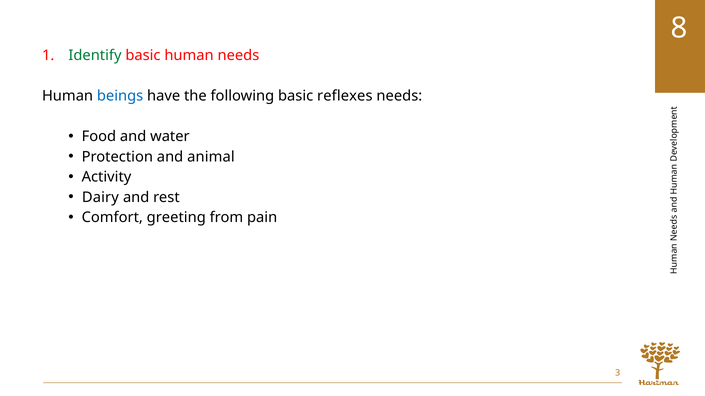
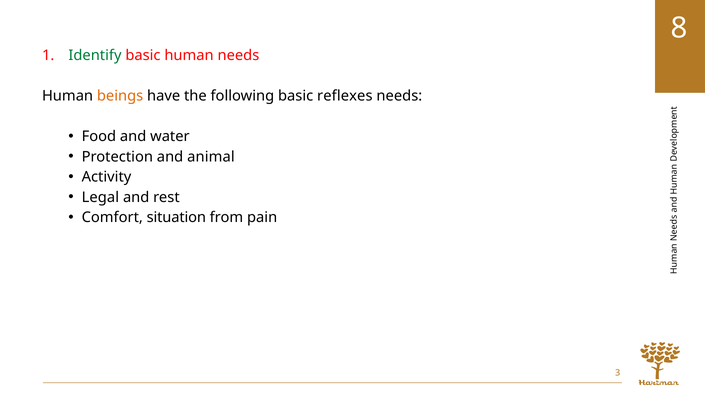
beings colour: blue -> orange (120, 96)
Dairy: Dairy -> Legal (100, 198)
greeting: greeting -> situation (176, 218)
